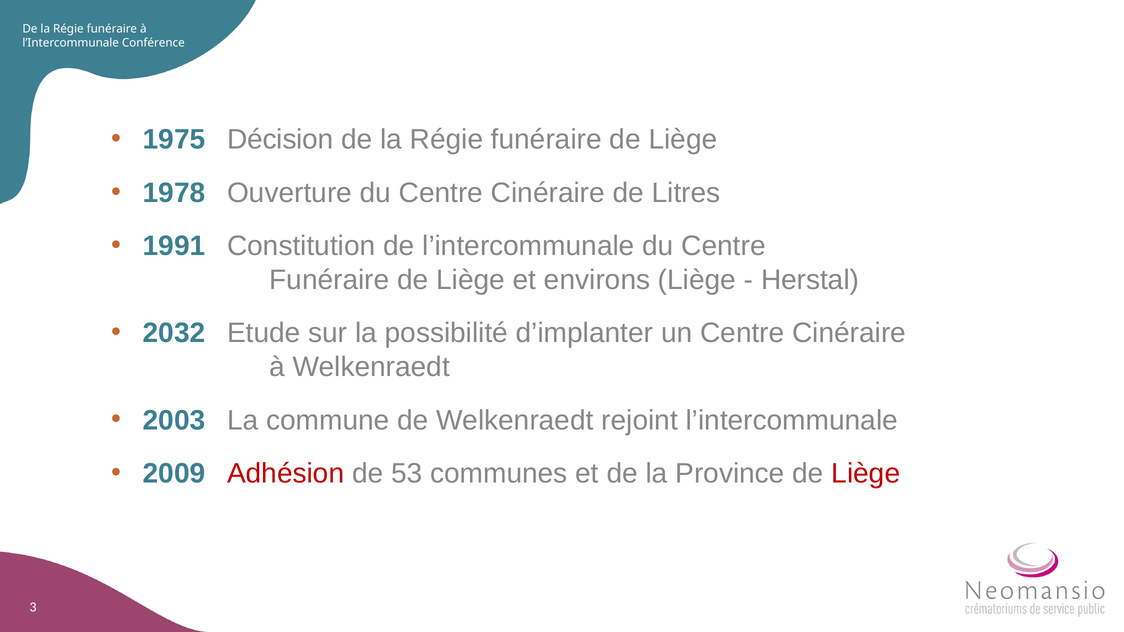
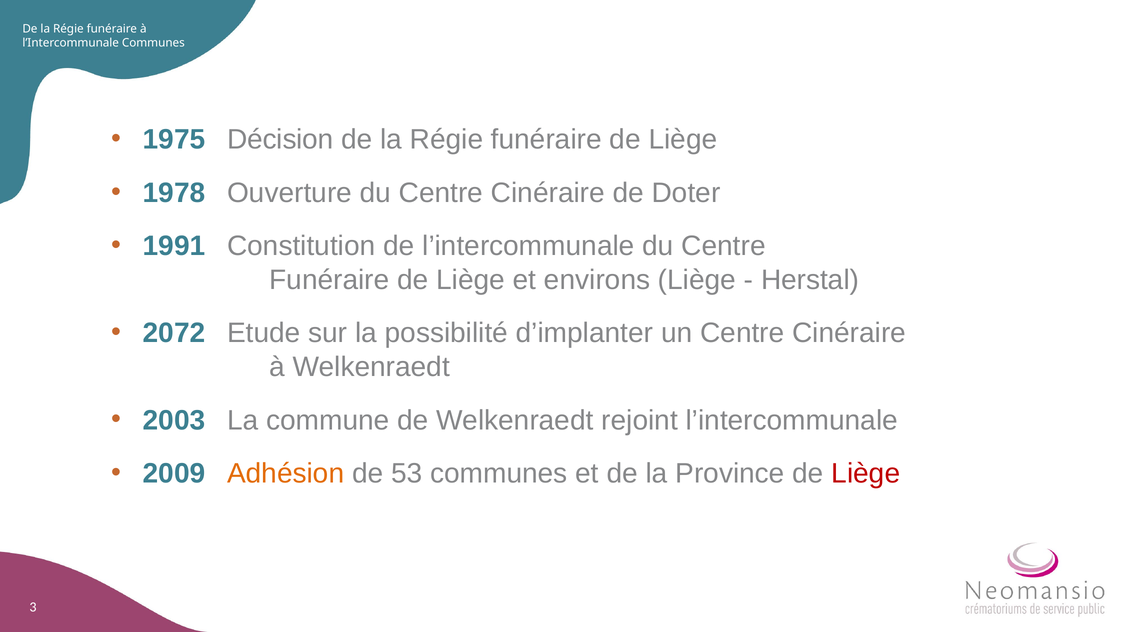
l’Intercommunale Conférence: Conférence -> Communes (153, 43)
Litres: Litres -> Doter (686, 193)
2032: 2032 -> 2072 (174, 333)
Adhésion colour: red -> orange (286, 474)
